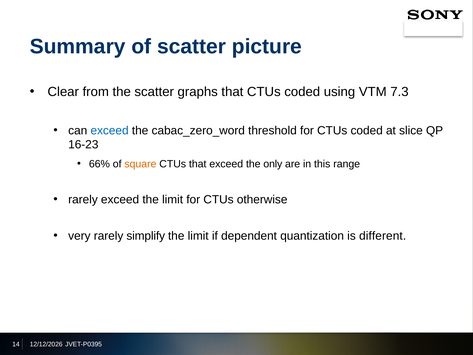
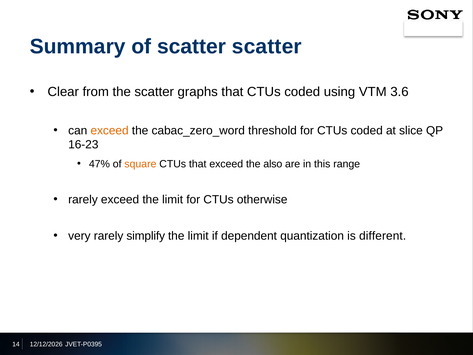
scatter picture: picture -> scatter (267, 47)
7.3: 7.3 -> 3.6 (399, 92)
exceed colour: blue -> orange (110, 130)
66%: 66% -> 47% (99, 164)
only: only -> also (273, 164)
